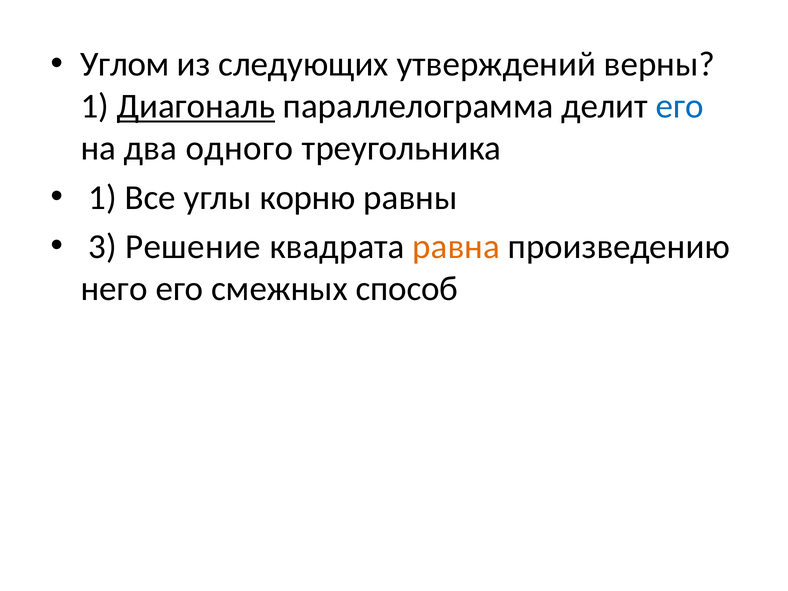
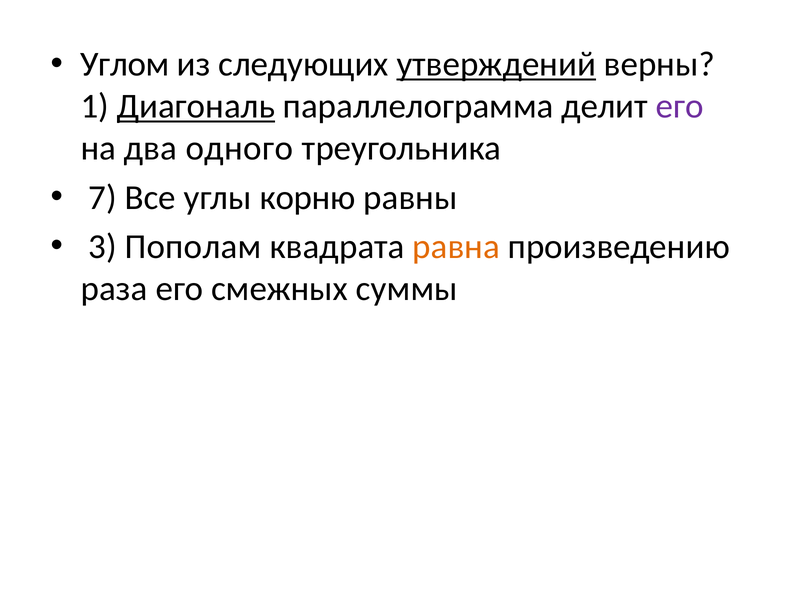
утверждений underline: none -> present (496, 64)
его colour: blue -> purple (680, 106)
1: 1 -> 7 (103, 197)
Решение: Решение -> Пополам (193, 247)
него: него -> раза (114, 289)
способ: способ -> суммы (407, 289)
